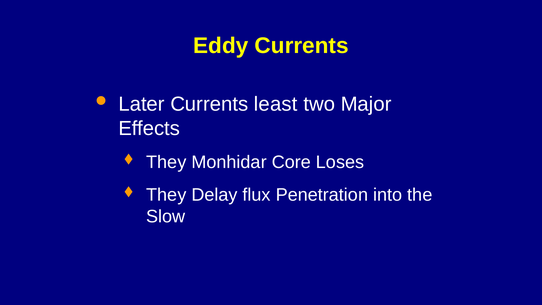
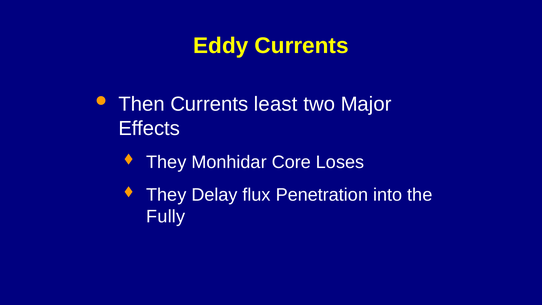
Later: Later -> Then (142, 104)
Slow: Slow -> Fully (166, 216)
